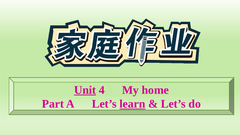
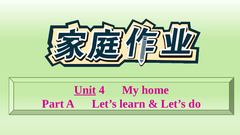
learn underline: present -> none (132, 104)
